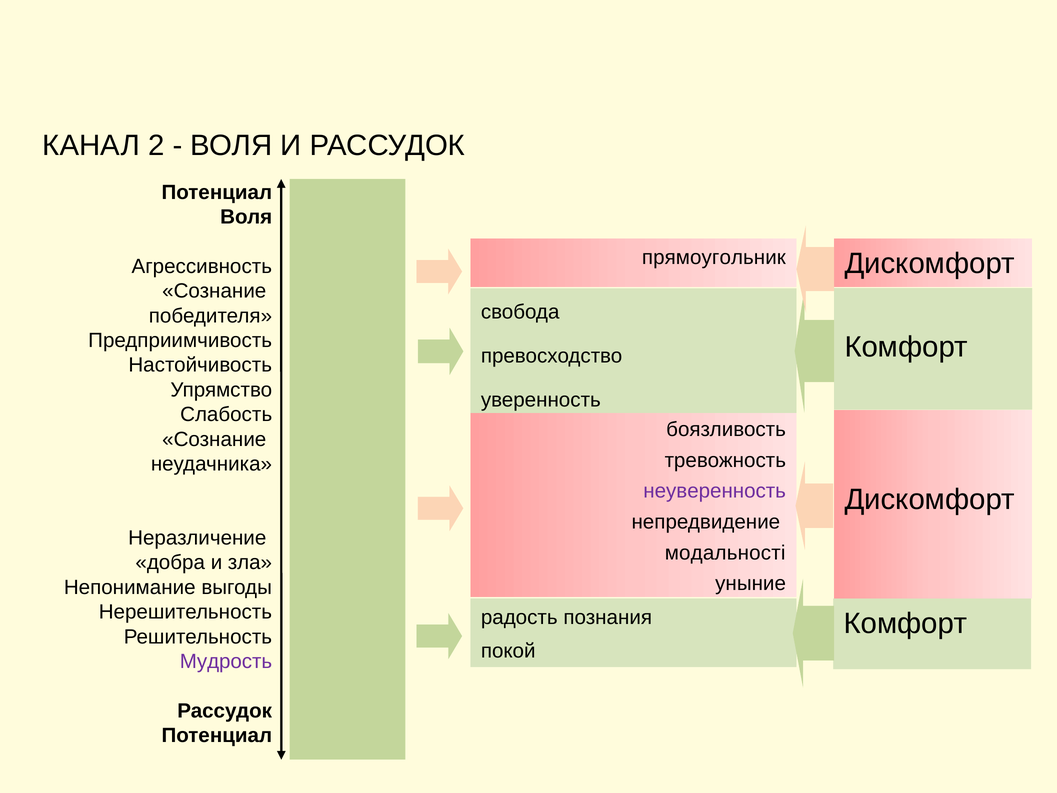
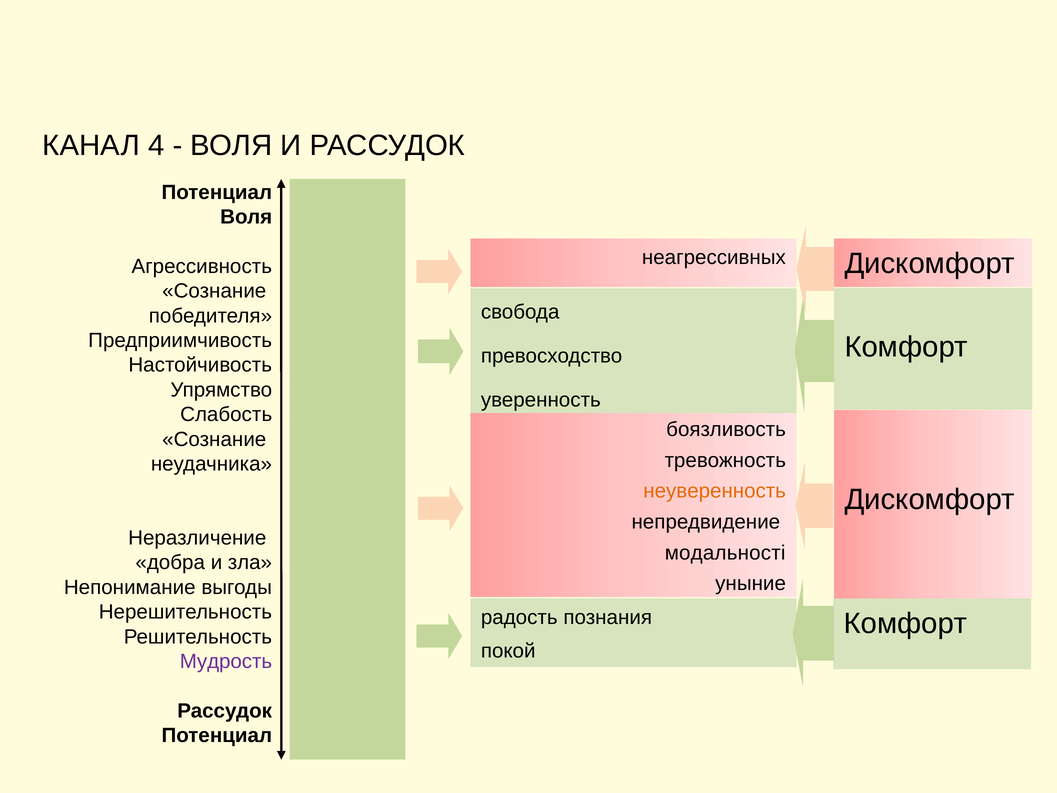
2: 2 -> 4 (156, 145)
прямоугольник: прямоугольник -> неагрессивных (714, 257)
неуверенность colour: purple -> orange (715, 491)
